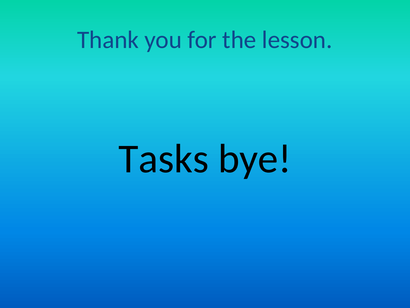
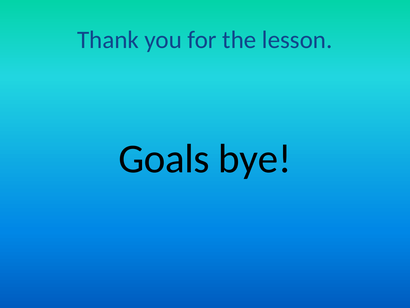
Tasks: Tasks -> Goals (164, 159)
